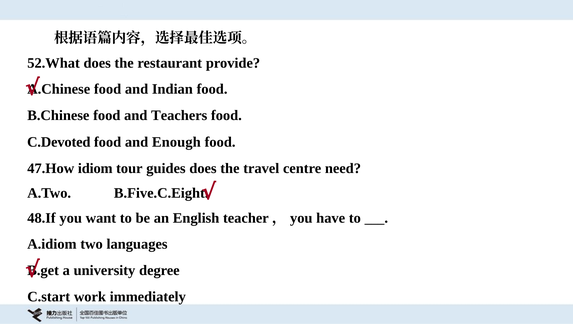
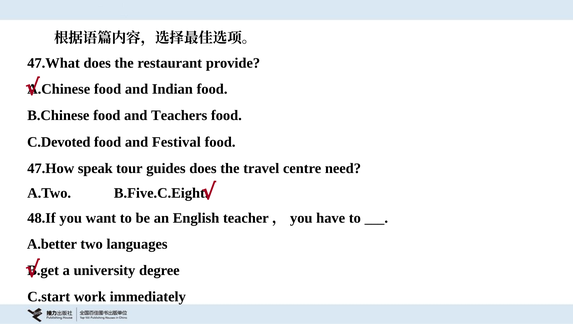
52.What: 52.What -> 47.What (54, 63)
Enough: Enough -> Festival (176, 142)
idiom: idiom -> speak (95, 168)
A.idiom: A.idiom -> A.better (52, 244)
